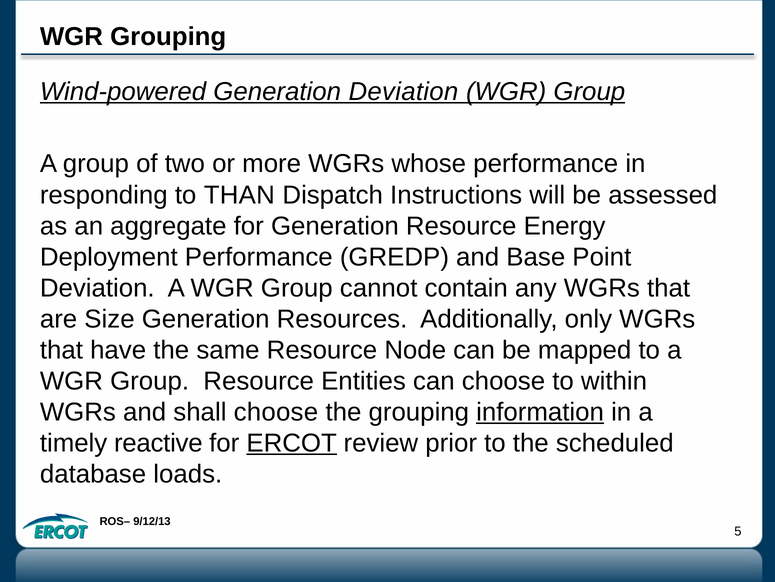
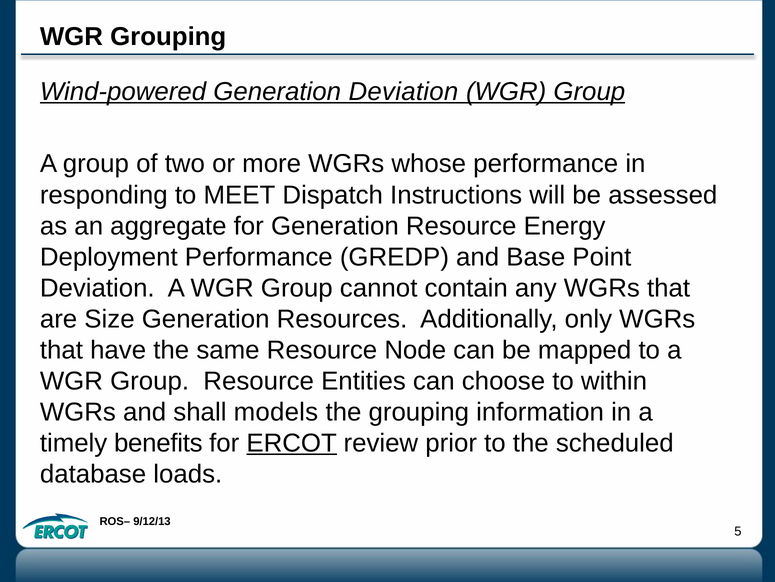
THAN: THAN -> MEET (239, 195)
shall choose: choose -> models (276, 412)
information underline: present -> none (540, 412)
reactive: reactive -> benefits (158, 443)
